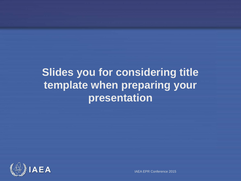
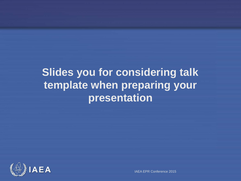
title: title -> talk (189, 72)
